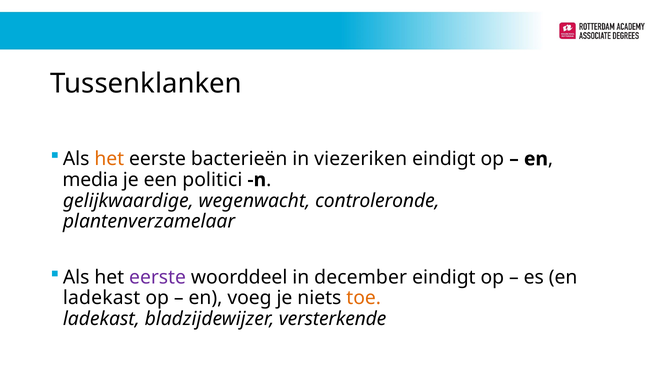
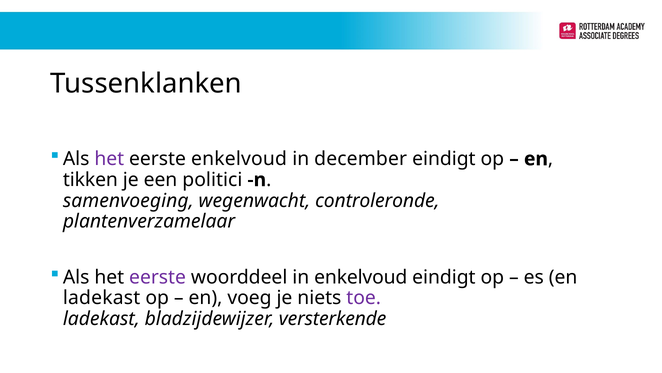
het colour: orange -> purple (109, 159)
eerste bacterieën: bacterieën -> enkelvoud (239, 159)
viezeriken: viezeriken -> december (361, 159)
media: media -> tikken (90, 179)
gelijkwaardige: gelijkwaardige -> samenvoeging (128, 200)
in december: december -> enkelvoud (361, 277)
toe colour: orange -> purple (364, 298)
